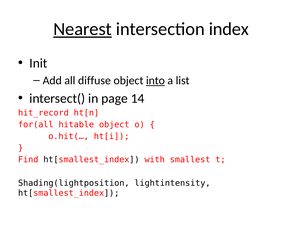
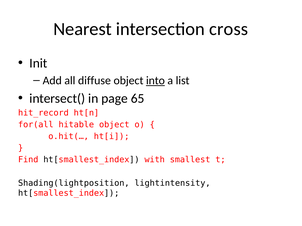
Nearest underline: present -> none (83, 29)
index: index -> cross (229, 29)
14: 14 -> 65 (138, 99)
